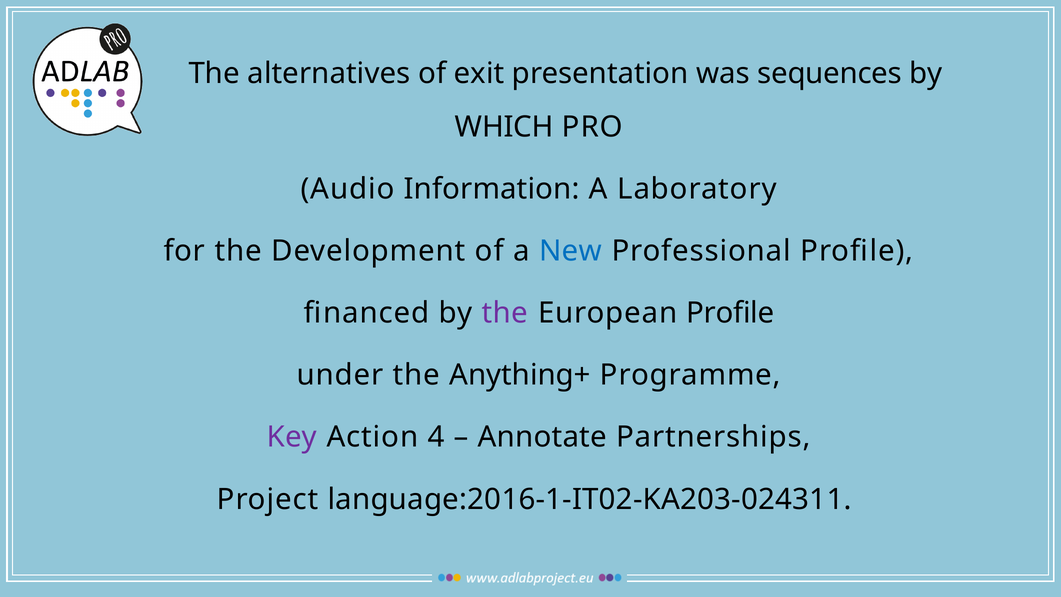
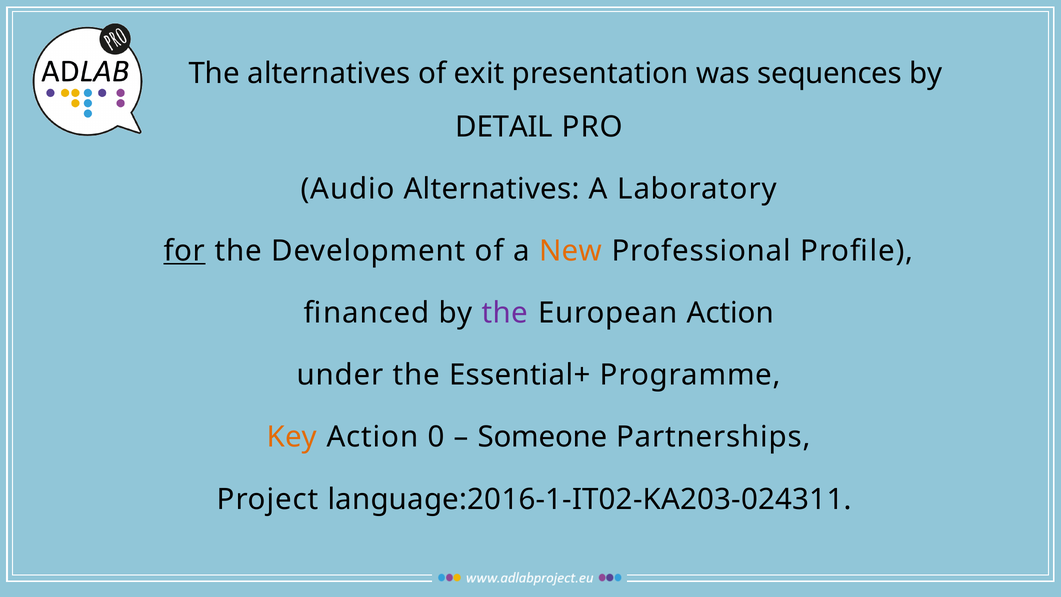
WHICH: WHICH -> DETAIL (504, 127)
Audio Information: Information -> Alternatives (492, 189)
for underline: none -> present (184, 251)
New colour: blue -> orange (570, 251)
European Profile: Profile -> Action (730, 313)
Anything+: Anything+ -> Essential+ (520, 375)
Key colour: purple -> orange (292, 437)
4: 4 -> 0 (436, 437)
Annotate: Annotate -> Someone (543, 437)
